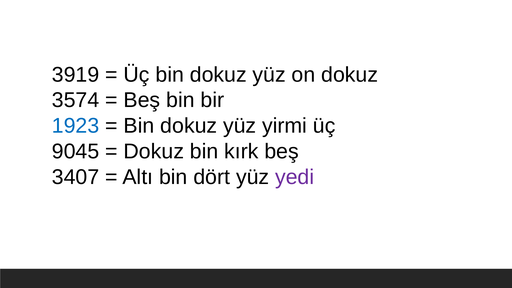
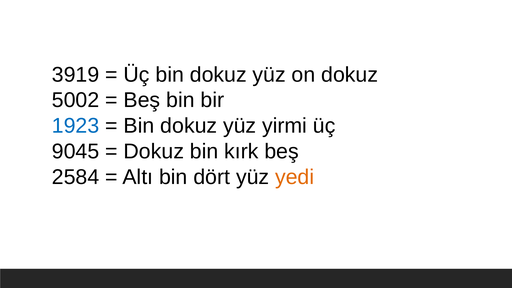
3574: 3574 -> 5002 (76, 100)
3407: 3407 -> 2584 (76, 177)
yedi colour: purple -> orange (295, 177)
